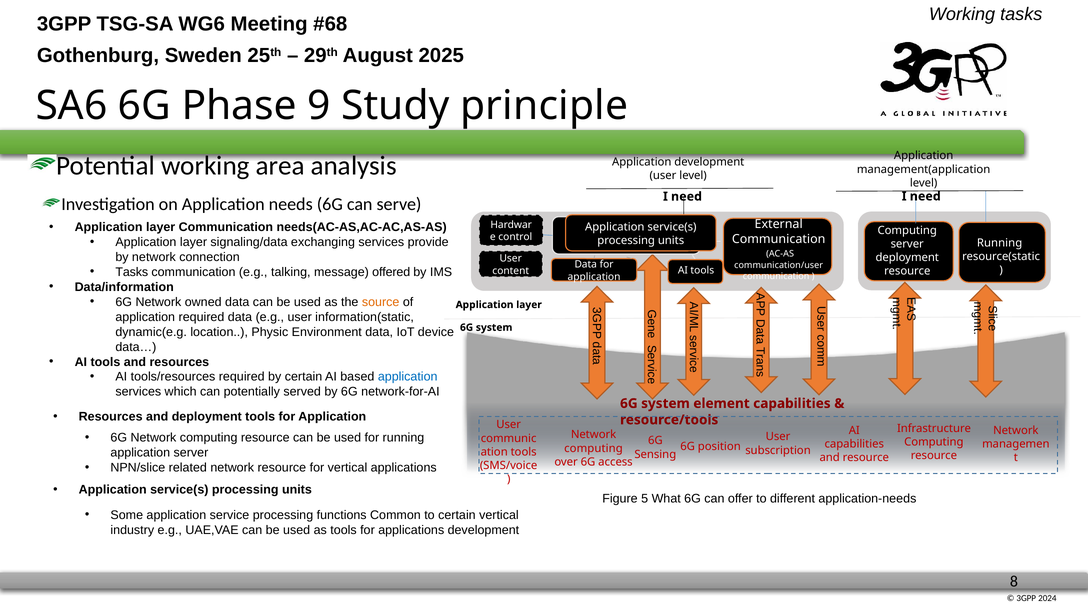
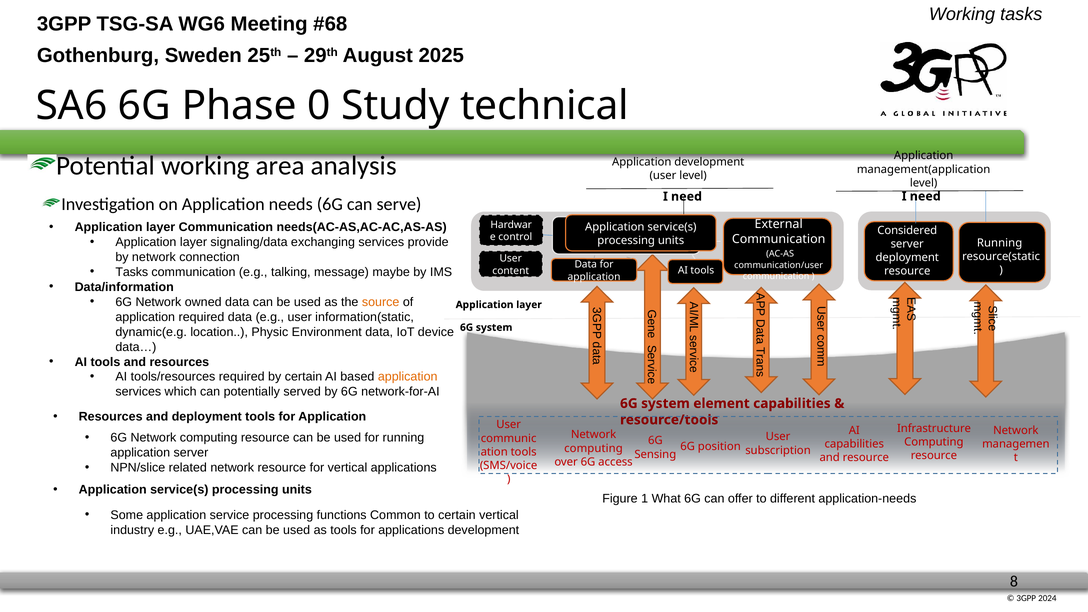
9: 9 -> 0 (319, 106)
principle: principle -> technical (544, 106)
Computing: Computing -> Considered (907, 230)
offered: offered -> maybe (391, 272)
application colour: blue -> orange (408, 377)
5: 5 -> 1 (645, 499)
